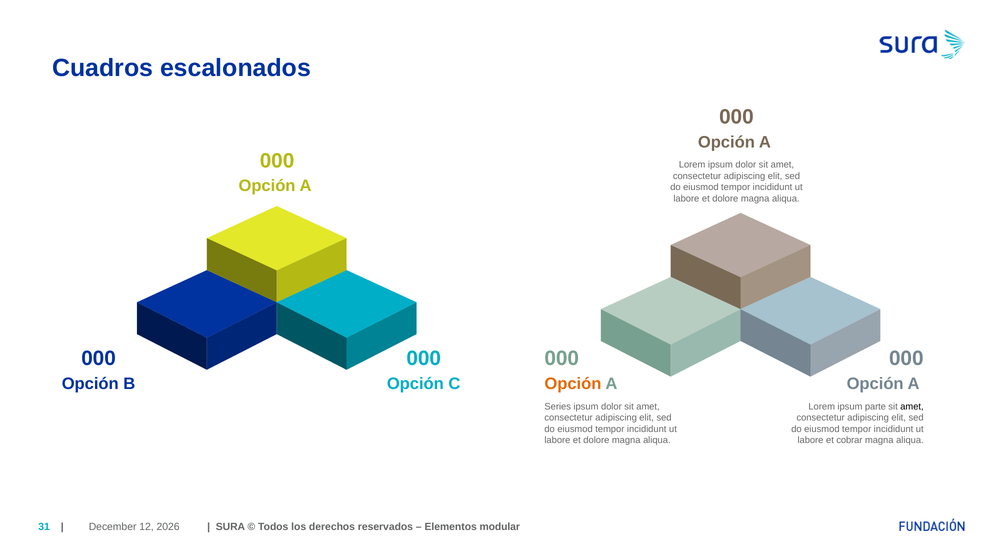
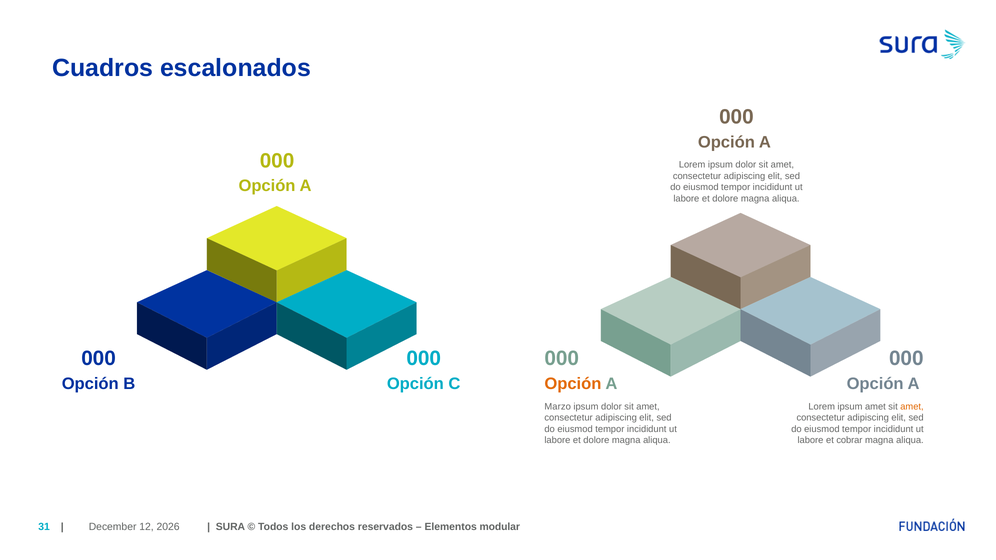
Series: Series -> Marzo (558, 407)
ipsum parte: parte -> amet (875, 407)
amet colour: black -> orange (912, 407)
